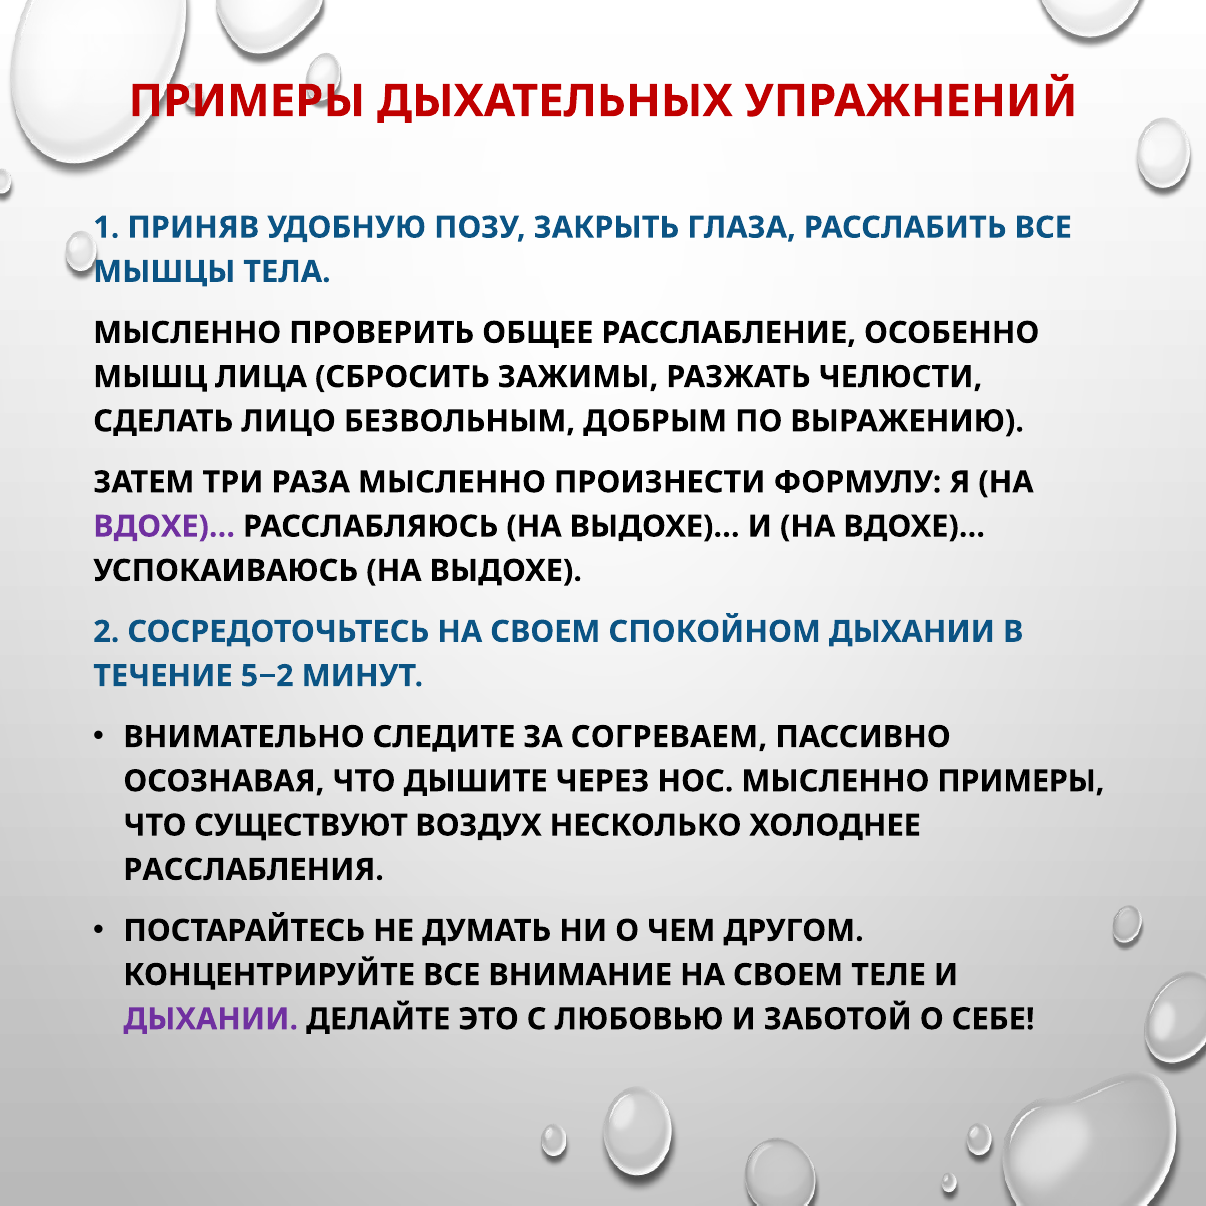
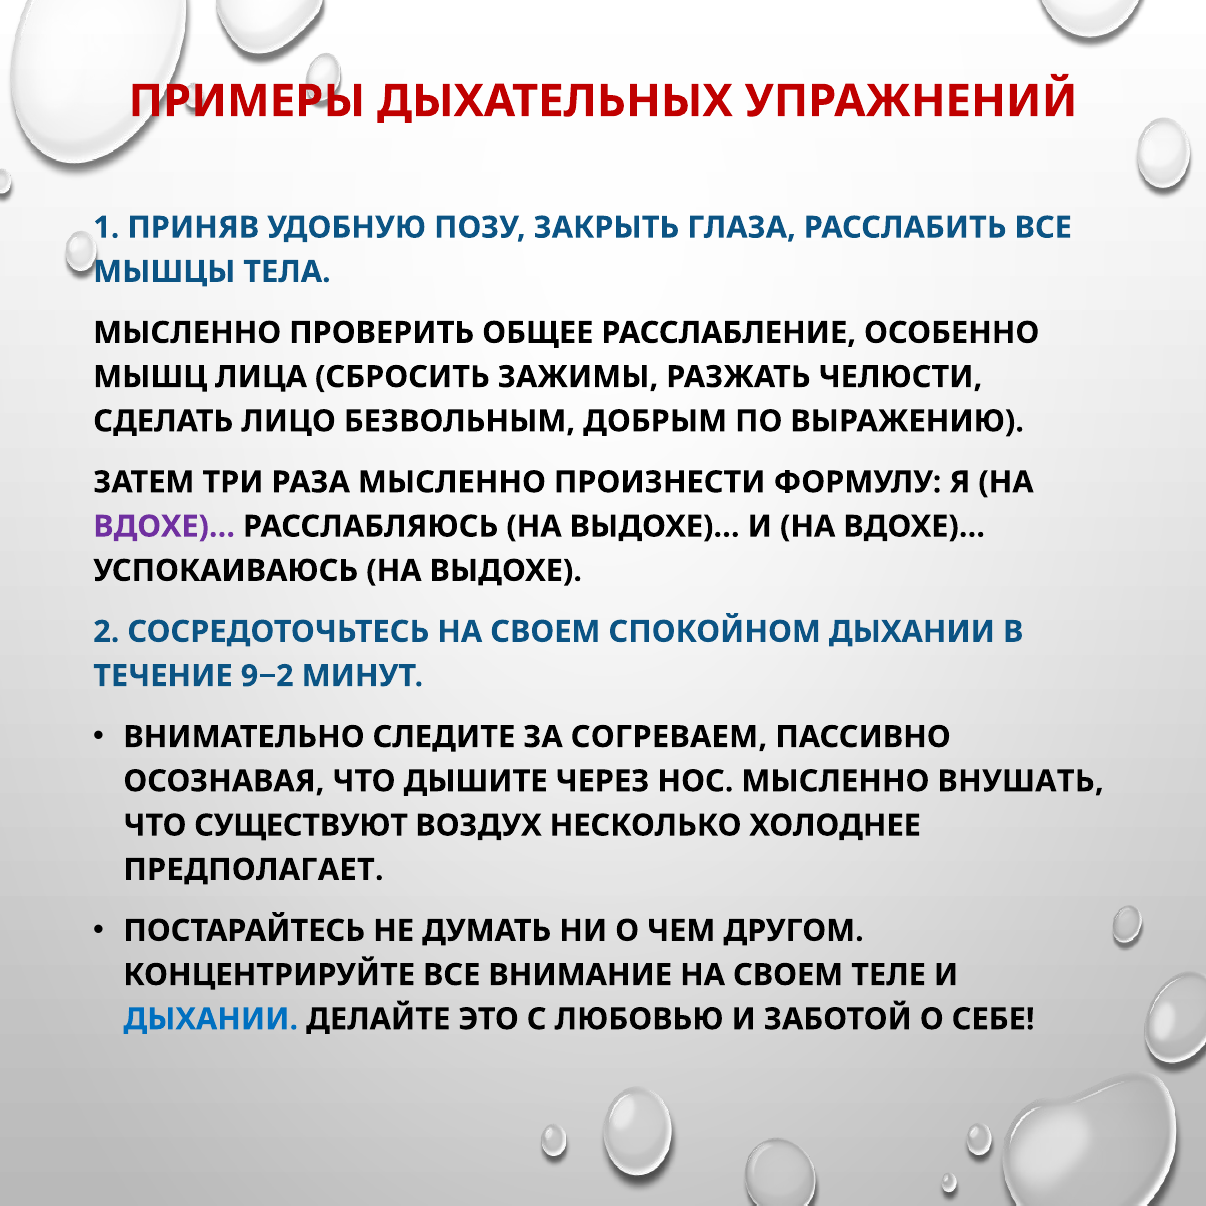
5−2: 5−2 -> 9−2 (267, 676)
МЫСЛЕННО ПРИМЕРЫ: ПРИМЕРЫ -> ВНУШАТЬ (1021, 781)
РАССЛАБЛЕНИЯ: РАССЛАБЛЕНИЯ -> ПРЕДПОЛАГАЕТ (253, 870)
ДЫХАНИИ colour: purple -> blue (211, 1019)
